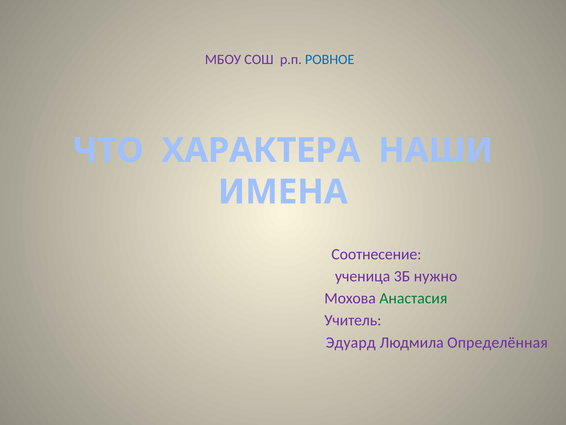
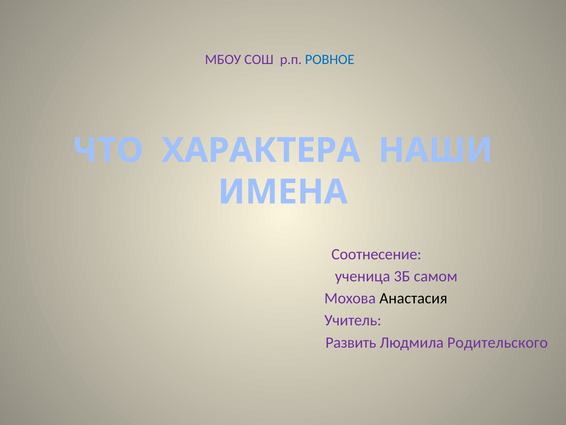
нужно: нужно -> самом (436, 276)
Анастасия colour: green -> black (413, 298)
Эдуард: Эдуард -> Развить (351, 342)
Определённая: Определённая -> Родительского (498, 342)
